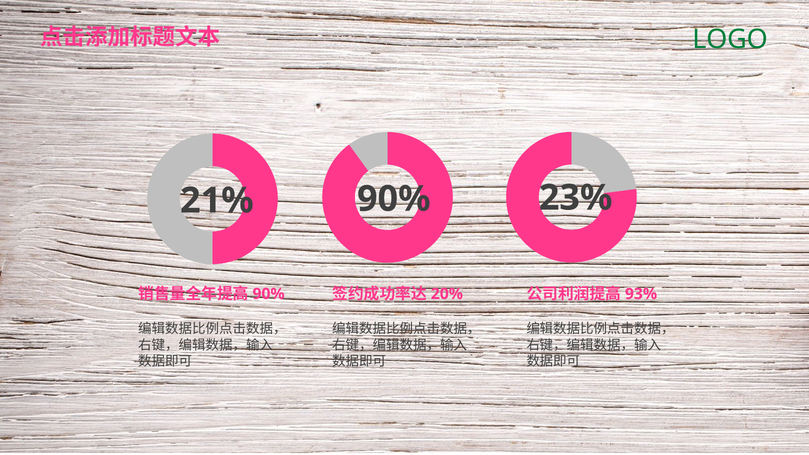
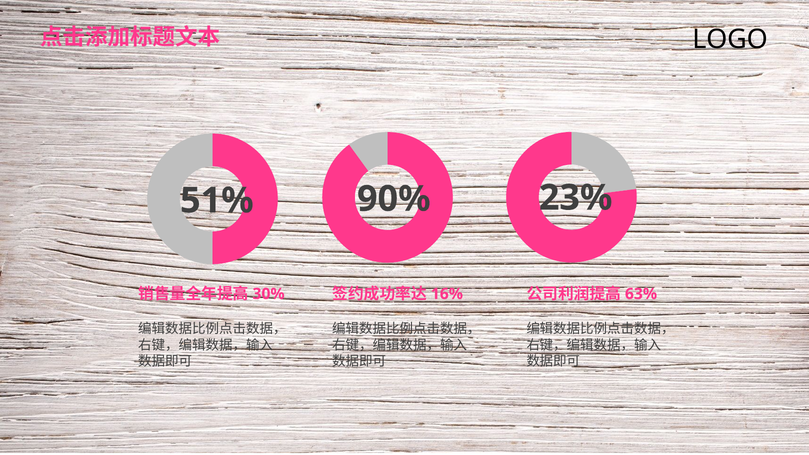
LOGO colour: green -> black (730, 39)
21%: 21% -> 51% (217, 201)
90%: 90% -> 30% (269, 294)
20%: 20% -> 16% (447, 294)
93%: 93% -> 63% (641, 294)
